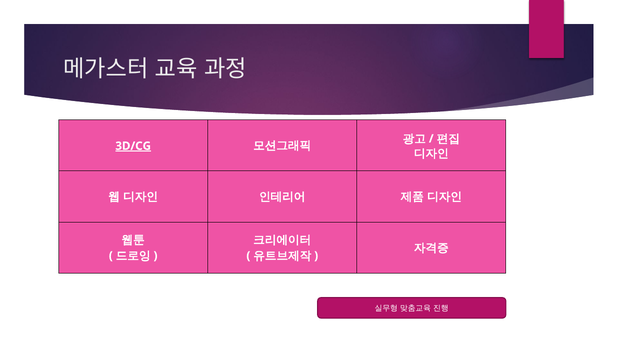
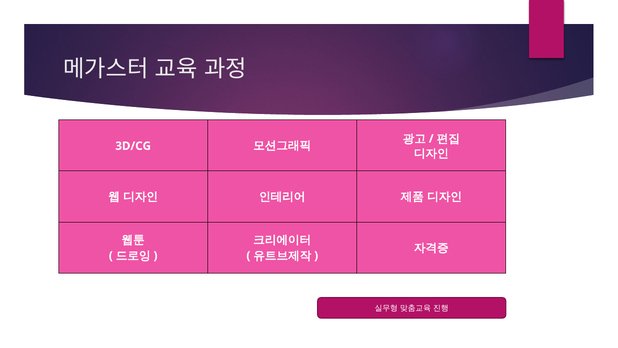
3D/CG underline: present -> none (133, 146)
